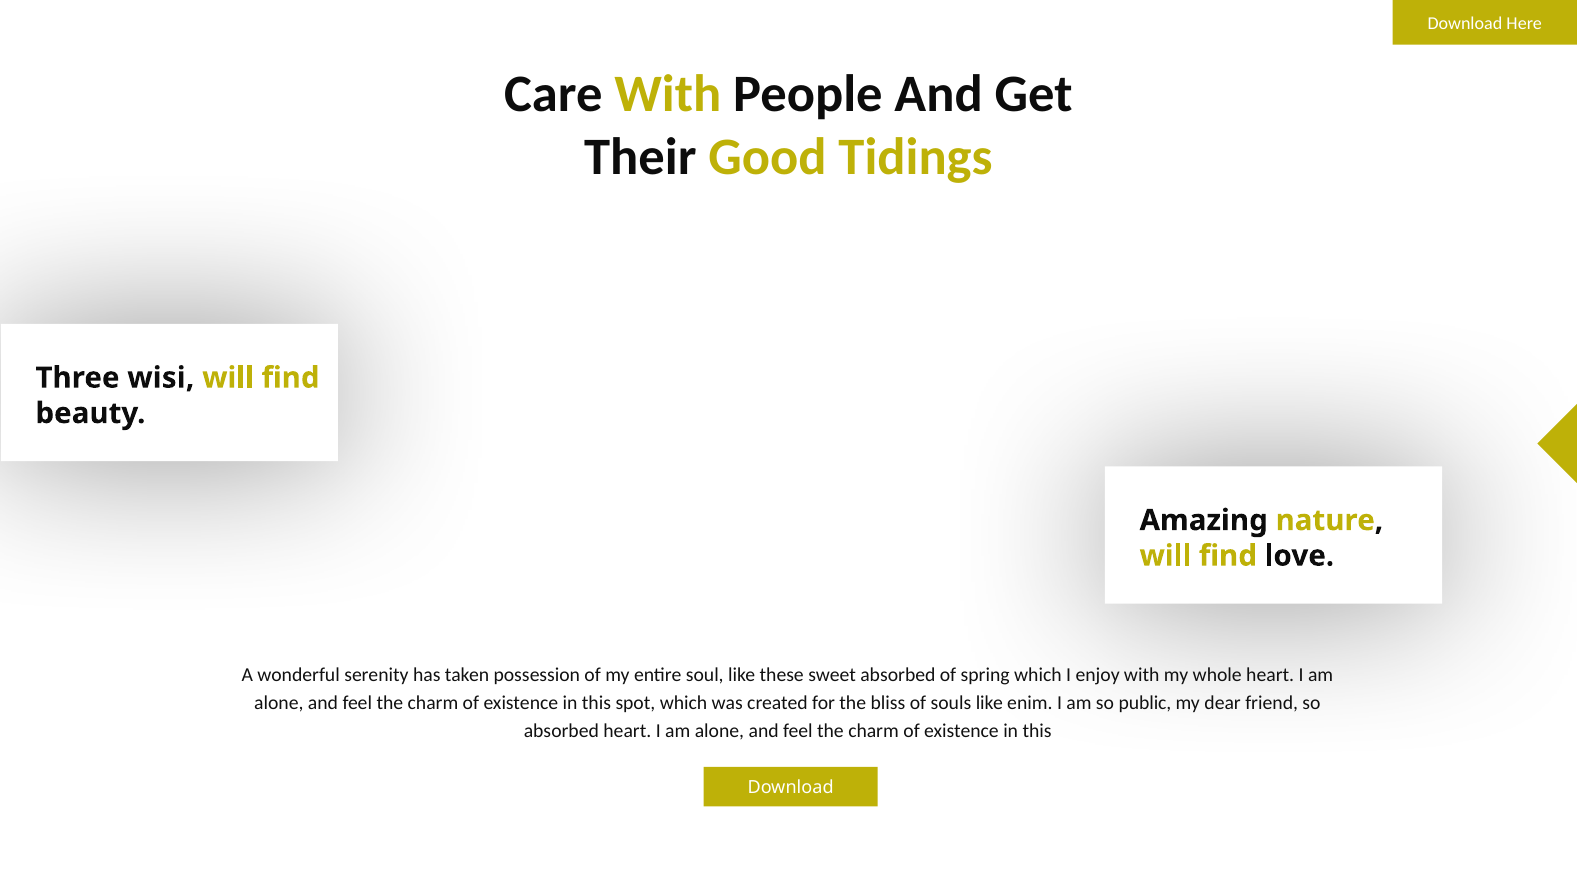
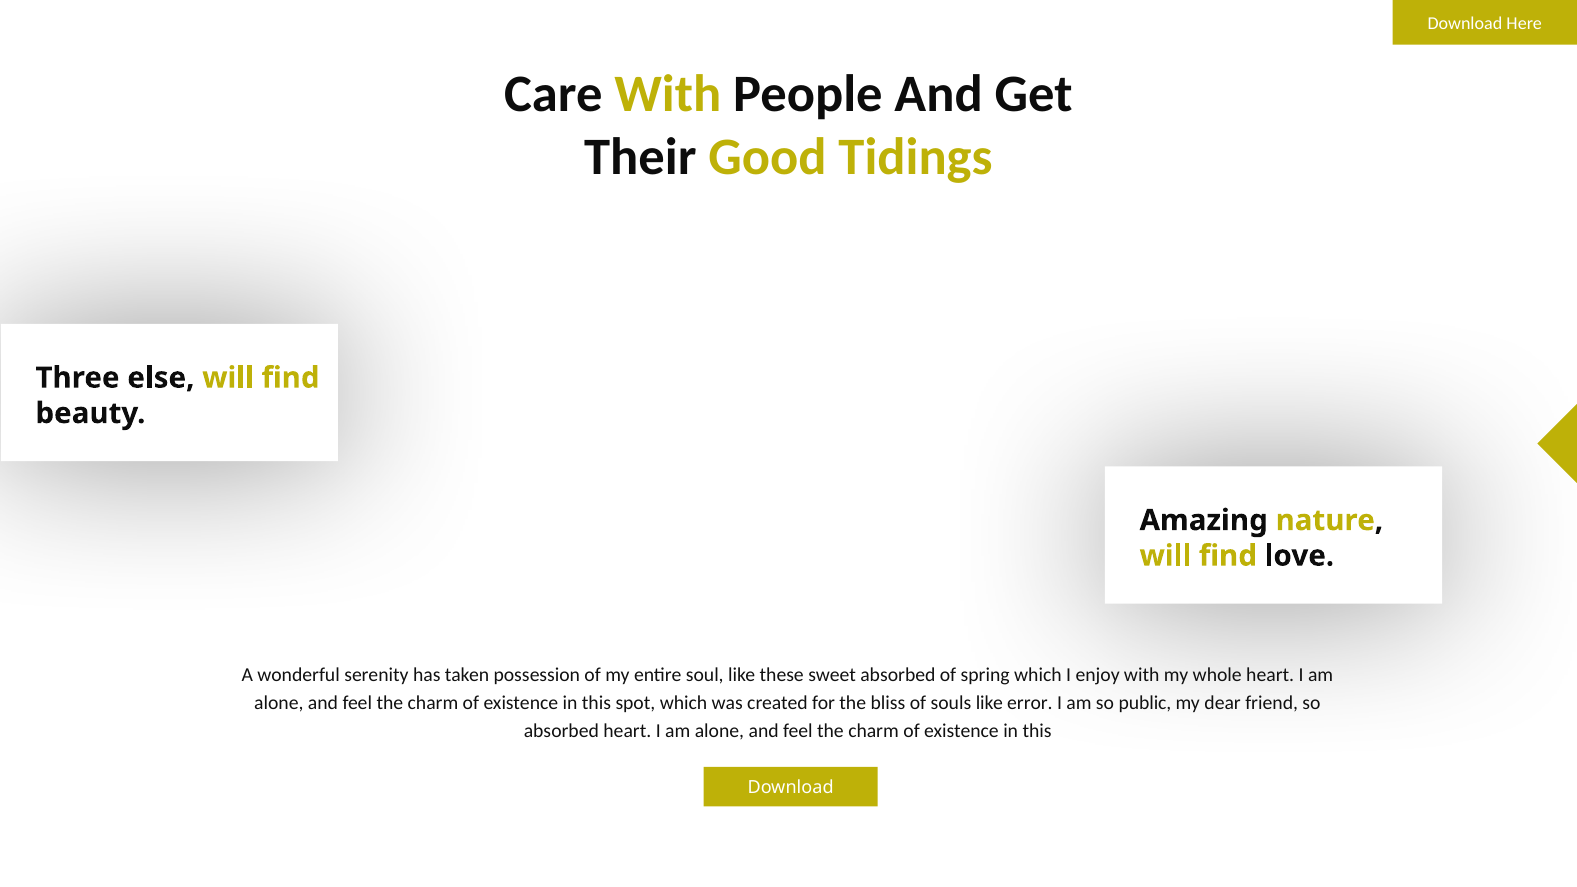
wisi: wisi -> else (161, 378)
enim: enim -> error (1030, 703)
